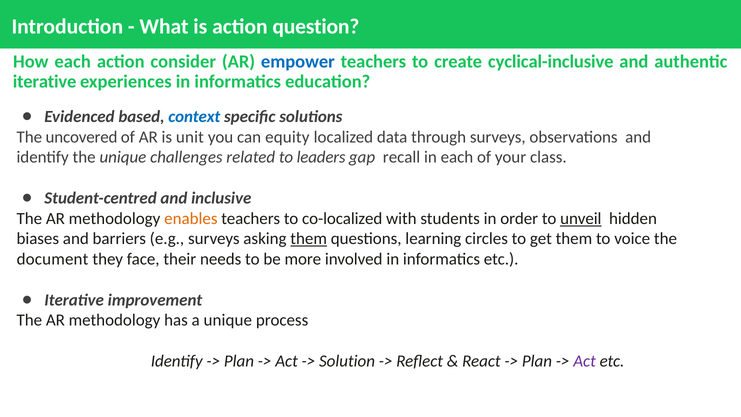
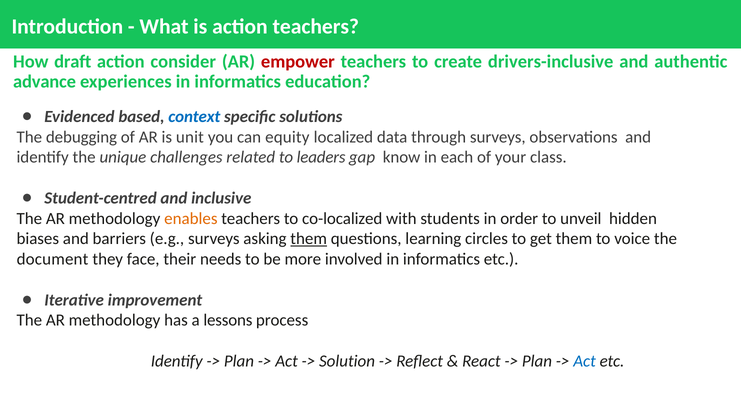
action question: question -> teachers (316, 27)
How each: each -> draft (73, 62)
empower colour: blue -> red (298, 62)
cyclical-inclusive: cyclical-inclusive -> drivers-inclusive (551, 62)
iterative: iterative -> advance (45, 82)
uncovered: uncovered -> debugging (81, 137)
recall: recall -> know (402, 157)
unveil underline: present -> none (581, 218)
a unique: unique -> lessons (228, 320)
Act colour: purple -> blue (585, 361)
